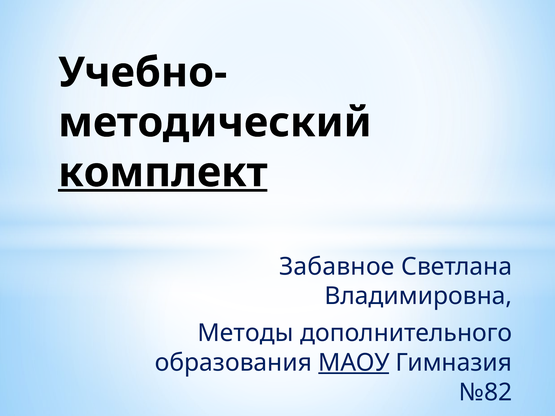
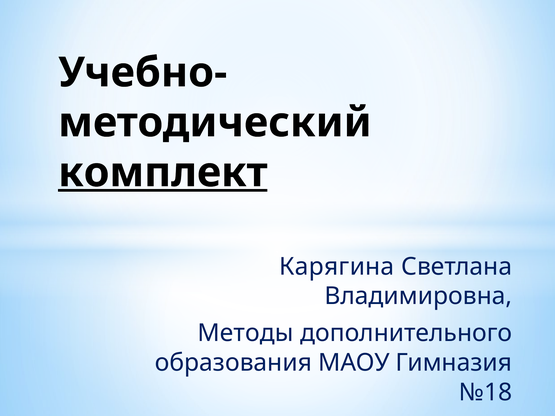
Забавное: Забавное -> Карягина (337, 267)
МАОУ underline: present -> none (354, 363)
№82: №82 -> №18 (486, 392)
